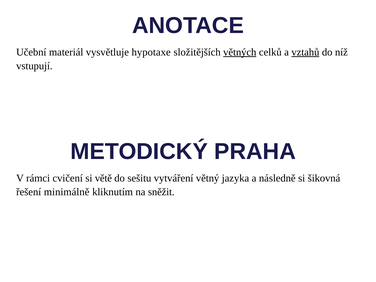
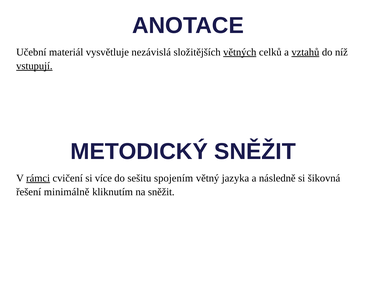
hypotaxe: hypotaxe -> nezávislá (151, 52)
vstupují underline: none -> present (34, 66)
METODICKÝ PRAHA: PRAHA -> SNĚŽIT (255, 152)
rámci underline: none -> present (38, 178)
větě: větě -> více (103, 178)
vytváření: vytváření -> spojením (174, 178)
